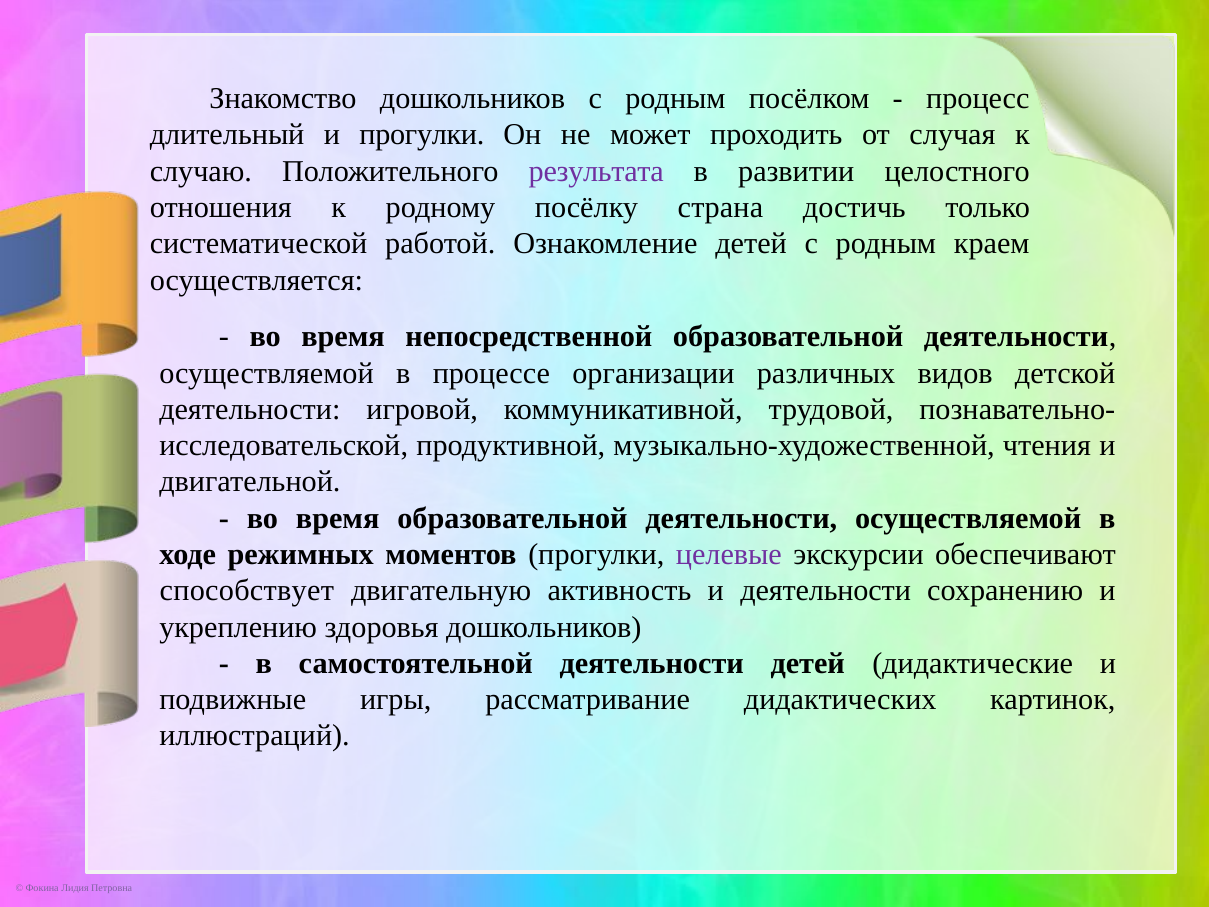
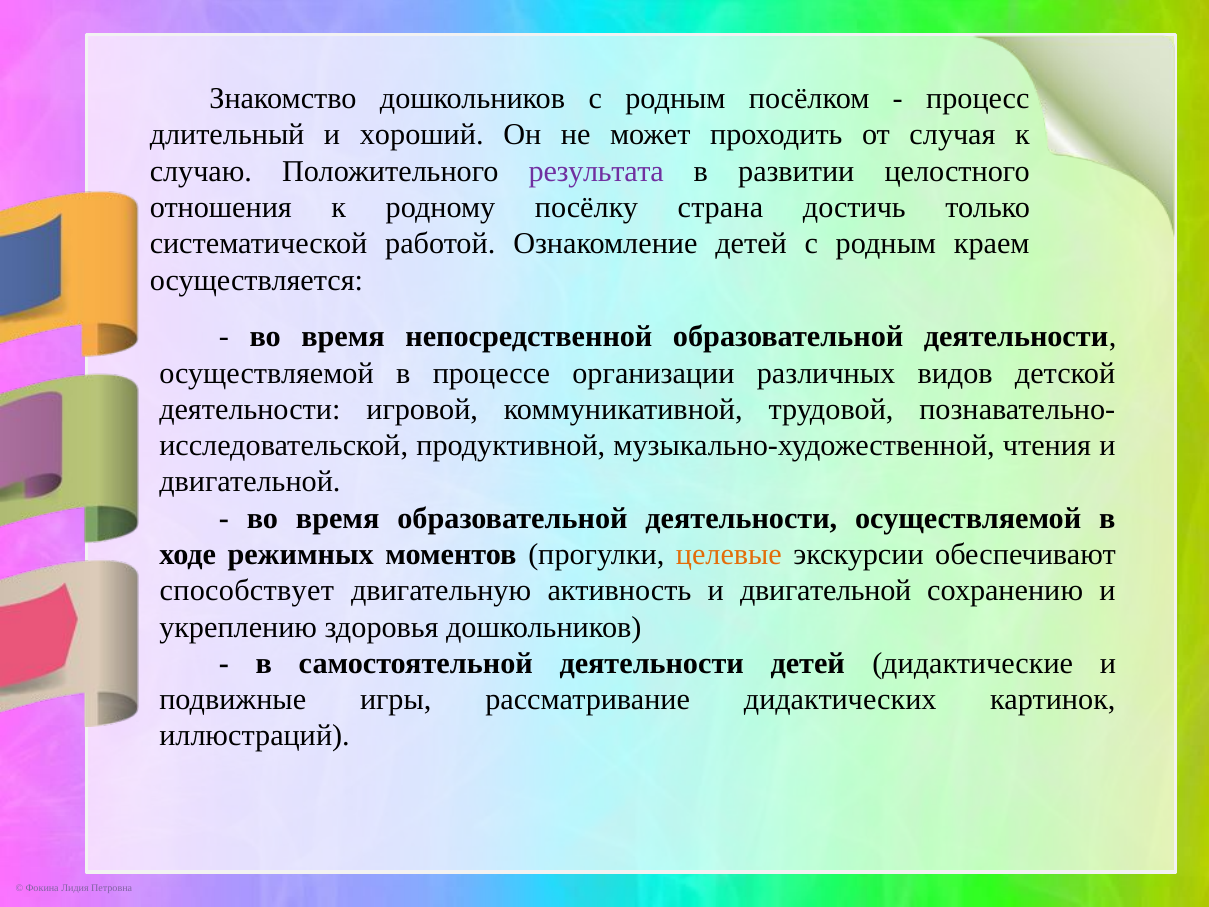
и прогулки: прогулки -> хороший (422, 135)
целевые colour: purple -> orange (729, 554)
активность и деятельности: деятельности -> двигательной (826, 591)
